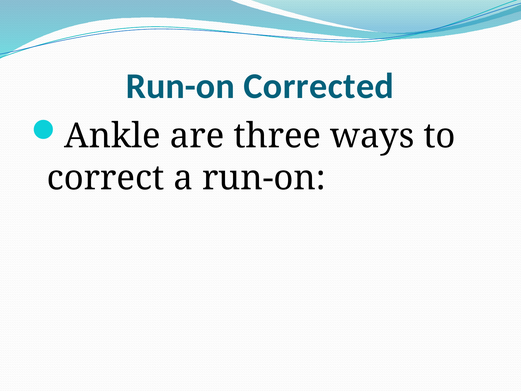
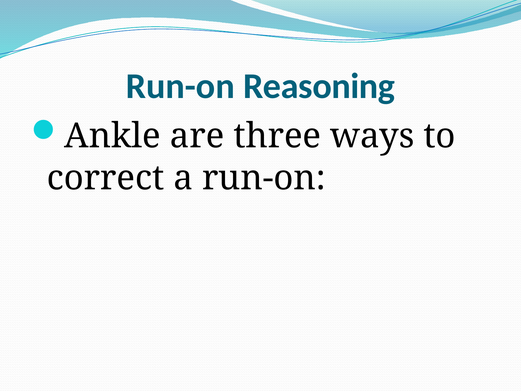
Corrected: Corrected -> Reasoning (319, 86)
